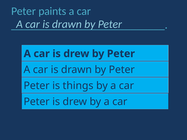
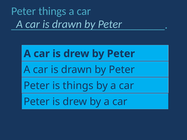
Peter paints: paints -> things (52, 11)
